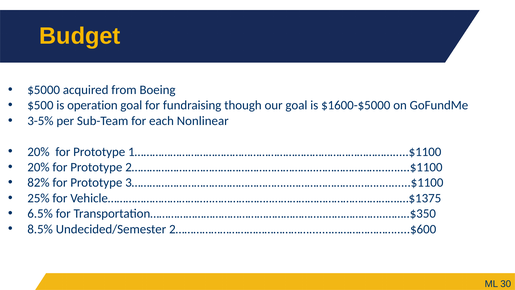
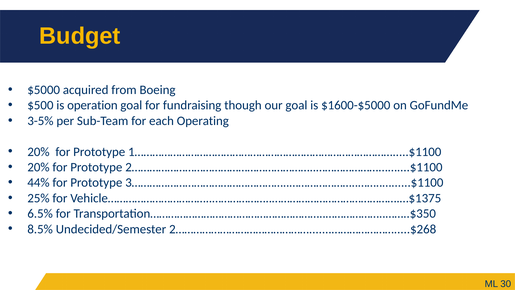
Nonlinear: Nonlinear -> Operating (203, 121)
82%: 82% -> 44% (38, 183)
2……………………………………….......………………….....$600: 2……………………………………….......………………….....$600 -> 2……………………………………….......………………….....$268 (303, 229)
